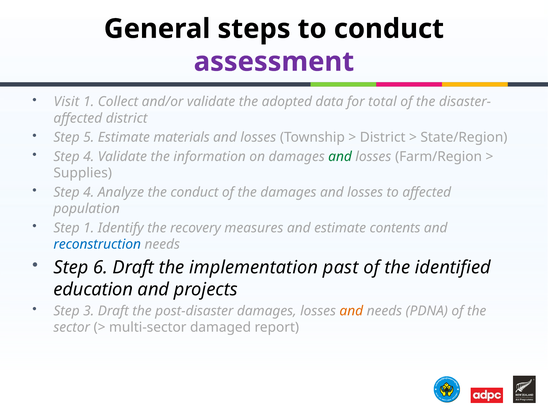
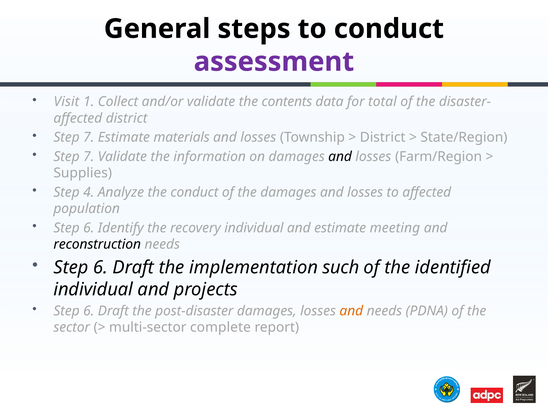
adopted: adopted -> contents (287, 102)
5: 5 -> 7 (89, 137)
4: 4 -> 7 (89, 157)
and colour: green -> black (340, 157)
1: 1 -> 6 (89, 228)
recovery measures: measures -> individual (254, 228)
contents: contents -> meeting (395, 228)
reconstruction colour: blue -> black (97, 244)
past: past -> such (341, 267)
education: education -> individual (93, 289)
3: 3 -> 6 (89, 311)
damaged: damaged -> complete (220, 327)
